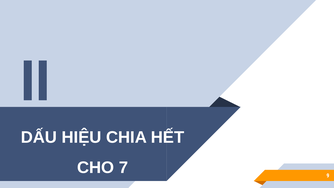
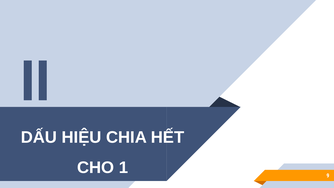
7: 7 -> 1 (123, 167)
